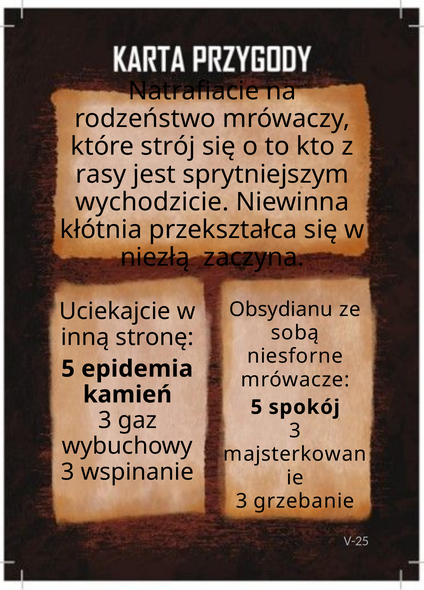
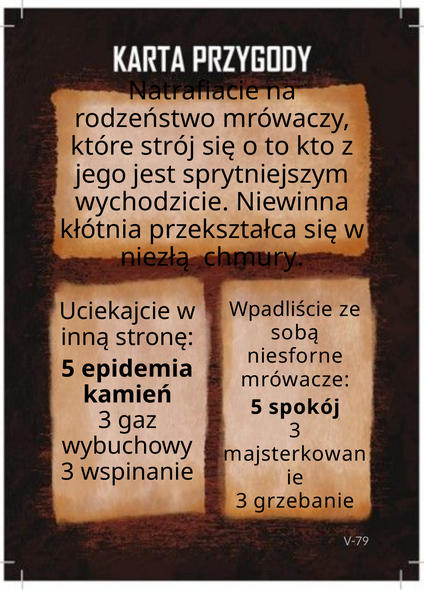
rasy: rasy -> jego (101, 174)
zaczyna: zaczyna -> chmury (254, 257)
Obsydianu: Obsydianu -> Wpadliście (281, 309)
V-25: V-25 -> V-79 (356, 541)
